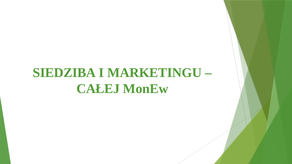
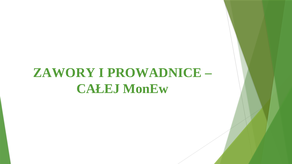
SIEDZIBA: SIEDZIBA -> ZAWORY (64, 73)
MARKETINGU: MARKETINGU -> PROWADNICE (154, 73)
